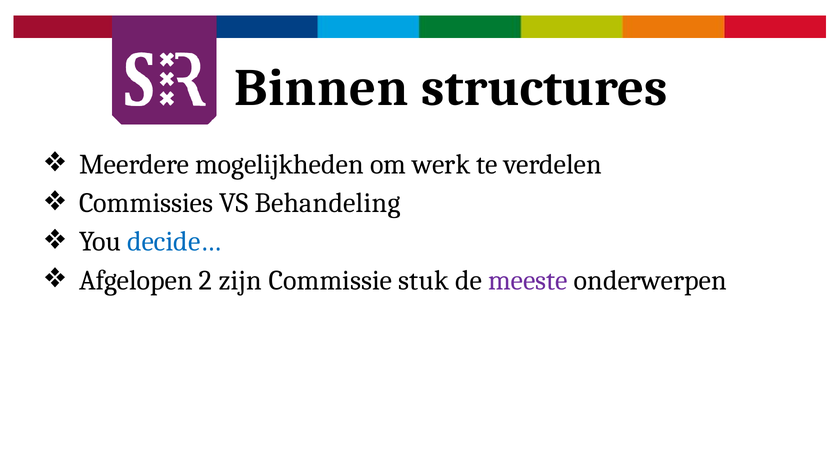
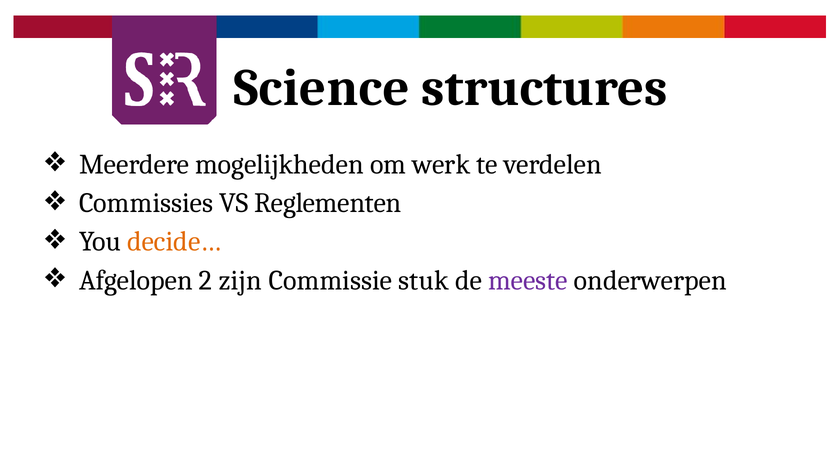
Binnen: Binnen -> Science (322, 88)
Behandeling: Behandeling -> Reglementen (328, 203)
decide… colour: blue -> orange (174, 241)
